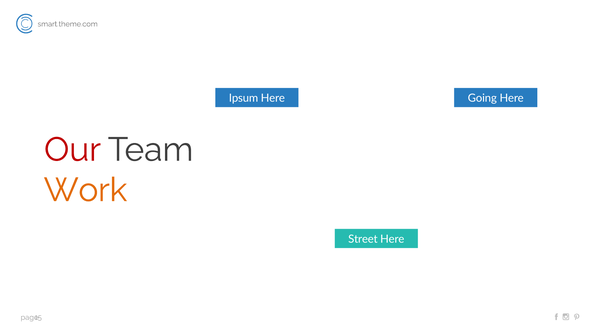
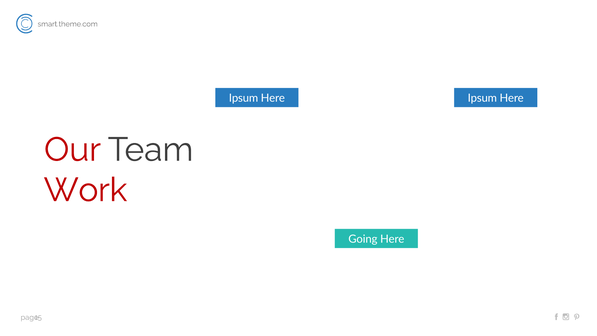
Going: Going -> Ipsum (482, 98)
Work colour: orange -> red (85, 190)
Street: Street -> Going (363, 239)
